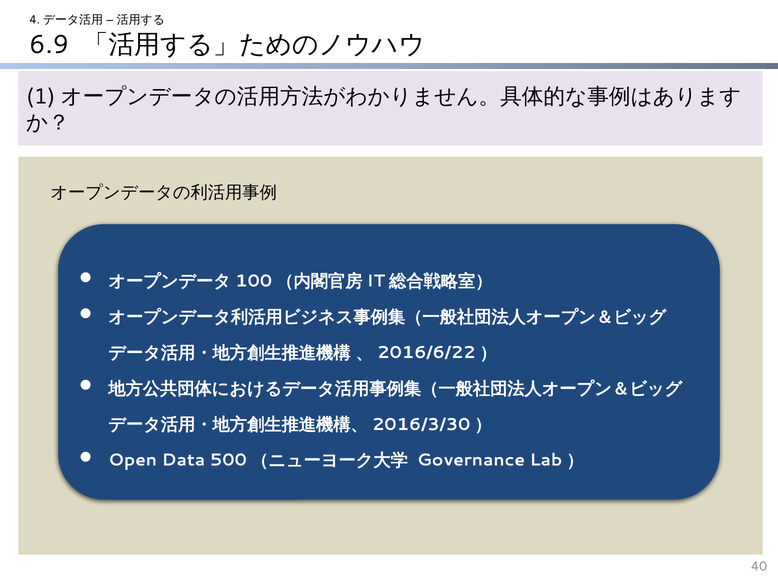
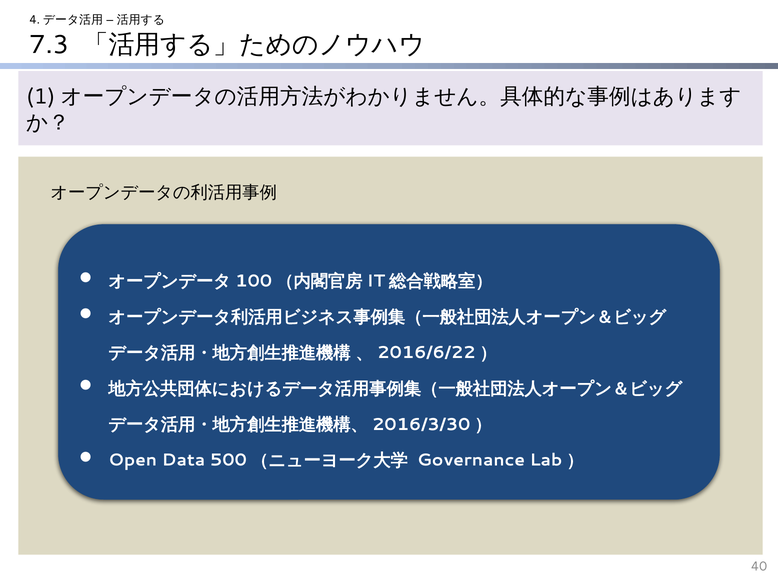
6.9: 6.9 -> 7.3 (49, 45)
